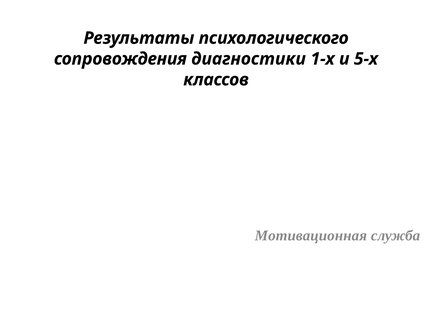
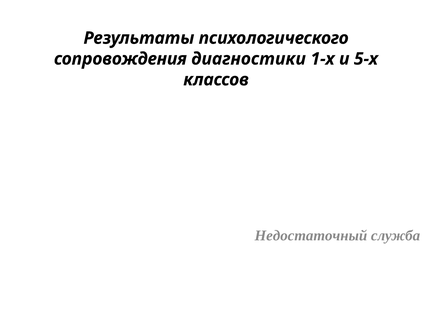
Мотивационная: Мотивационная -> Недостаточный (311, 236)
